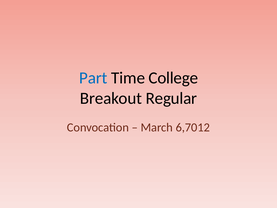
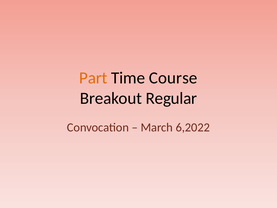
Part colour: blue -> orange (93, 78)
College: College -> Course (173, 78)
6,7012: 6,7012 -> 6,2022 (193, 127)
